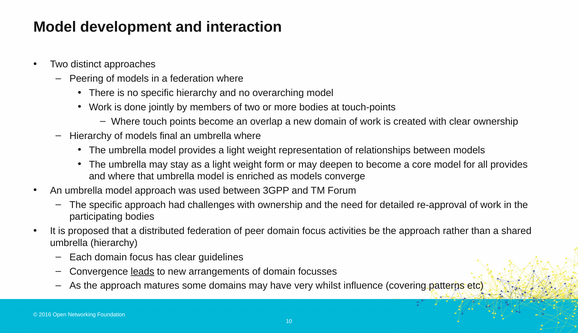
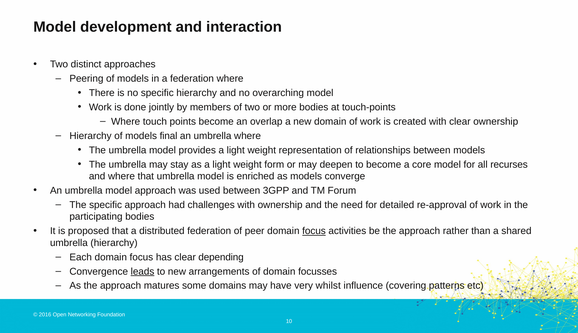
all provides: provides -> recurses (509, 165)
focus underline: none -> present (314, 231)
guidelines: guidelines -> depending (221, 257)
